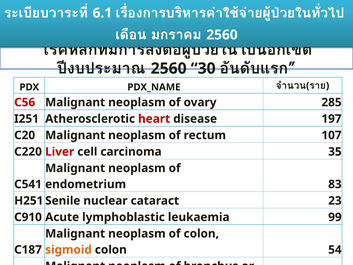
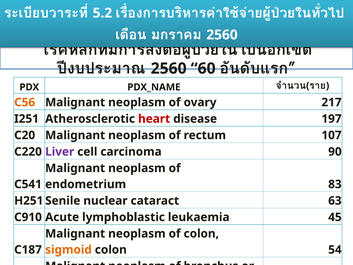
6.1: 6.1 -> 5.2 (102, 13)
30: 30 -> 60 (203, 68)
C56 colour: red -> orange (25, 102)
285: 285 -> 217 (332, 102)
Liver colour: red -> purple (60, 152)
35: 35 -> 90 (335, 152)
23: 23 -> 63 (335, 201)
99: 99 -> 45 (335, 217)
